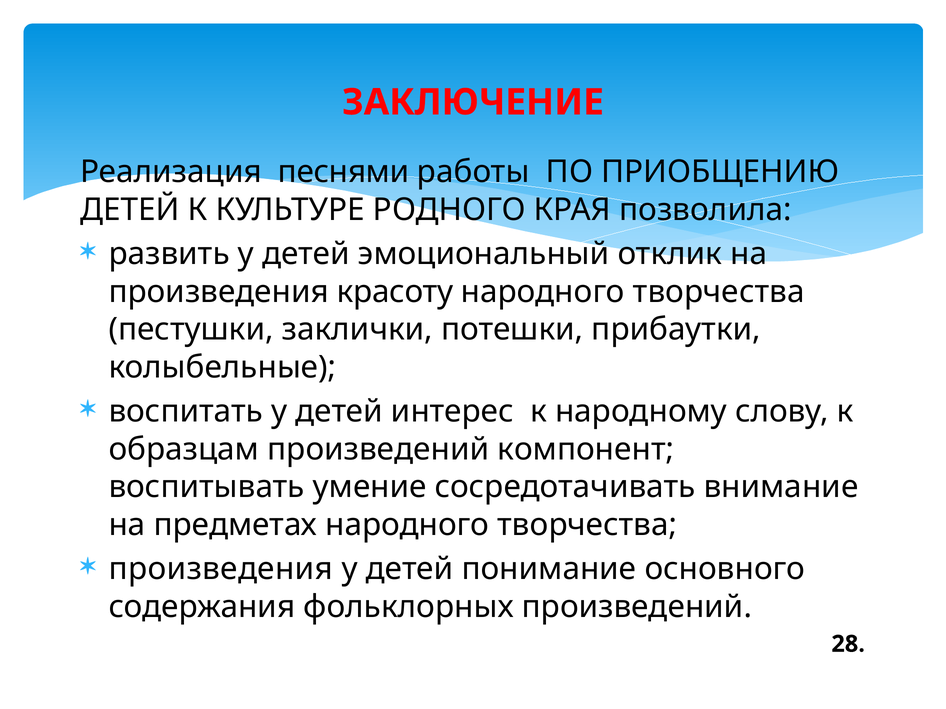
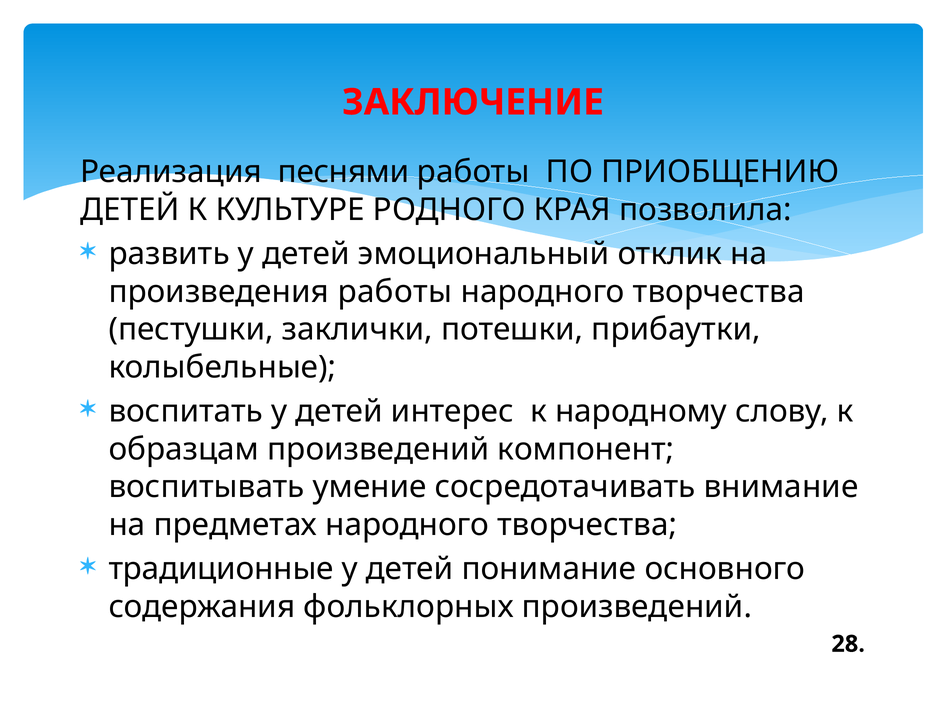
произведения красоту: красоту -> работы (395, 292)
произведения: произведения -> традиционные (221, 569)
